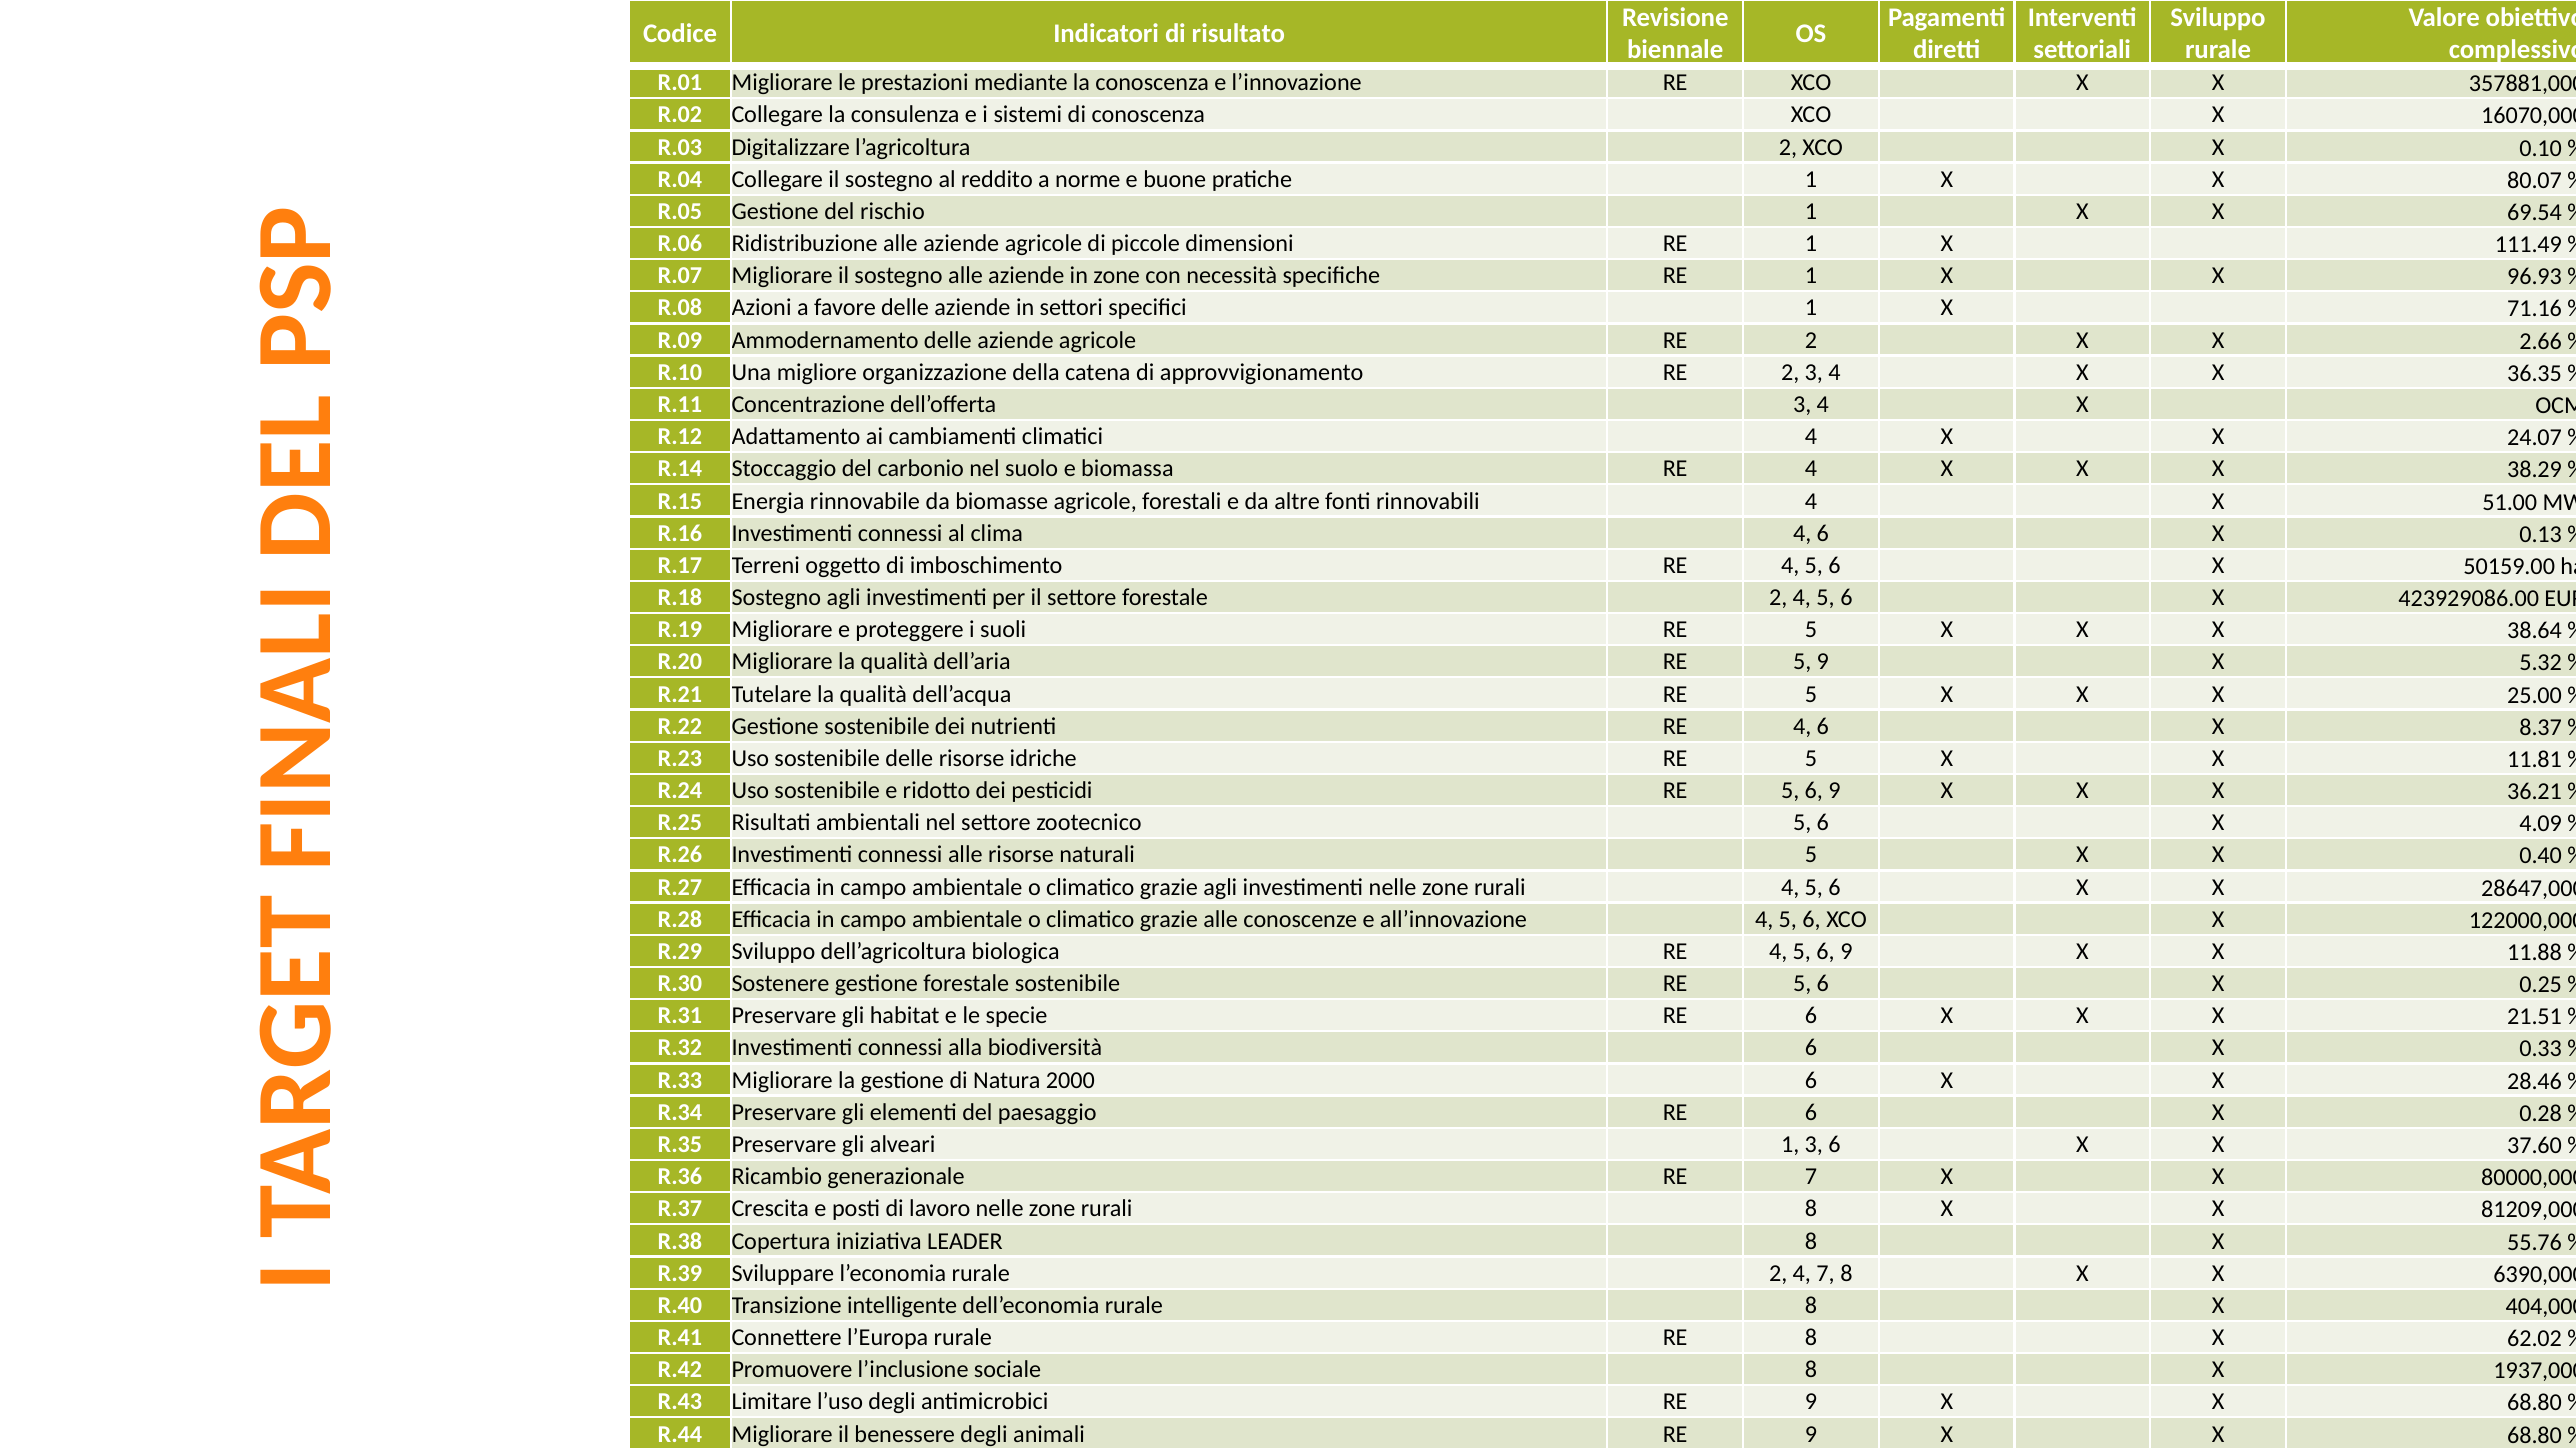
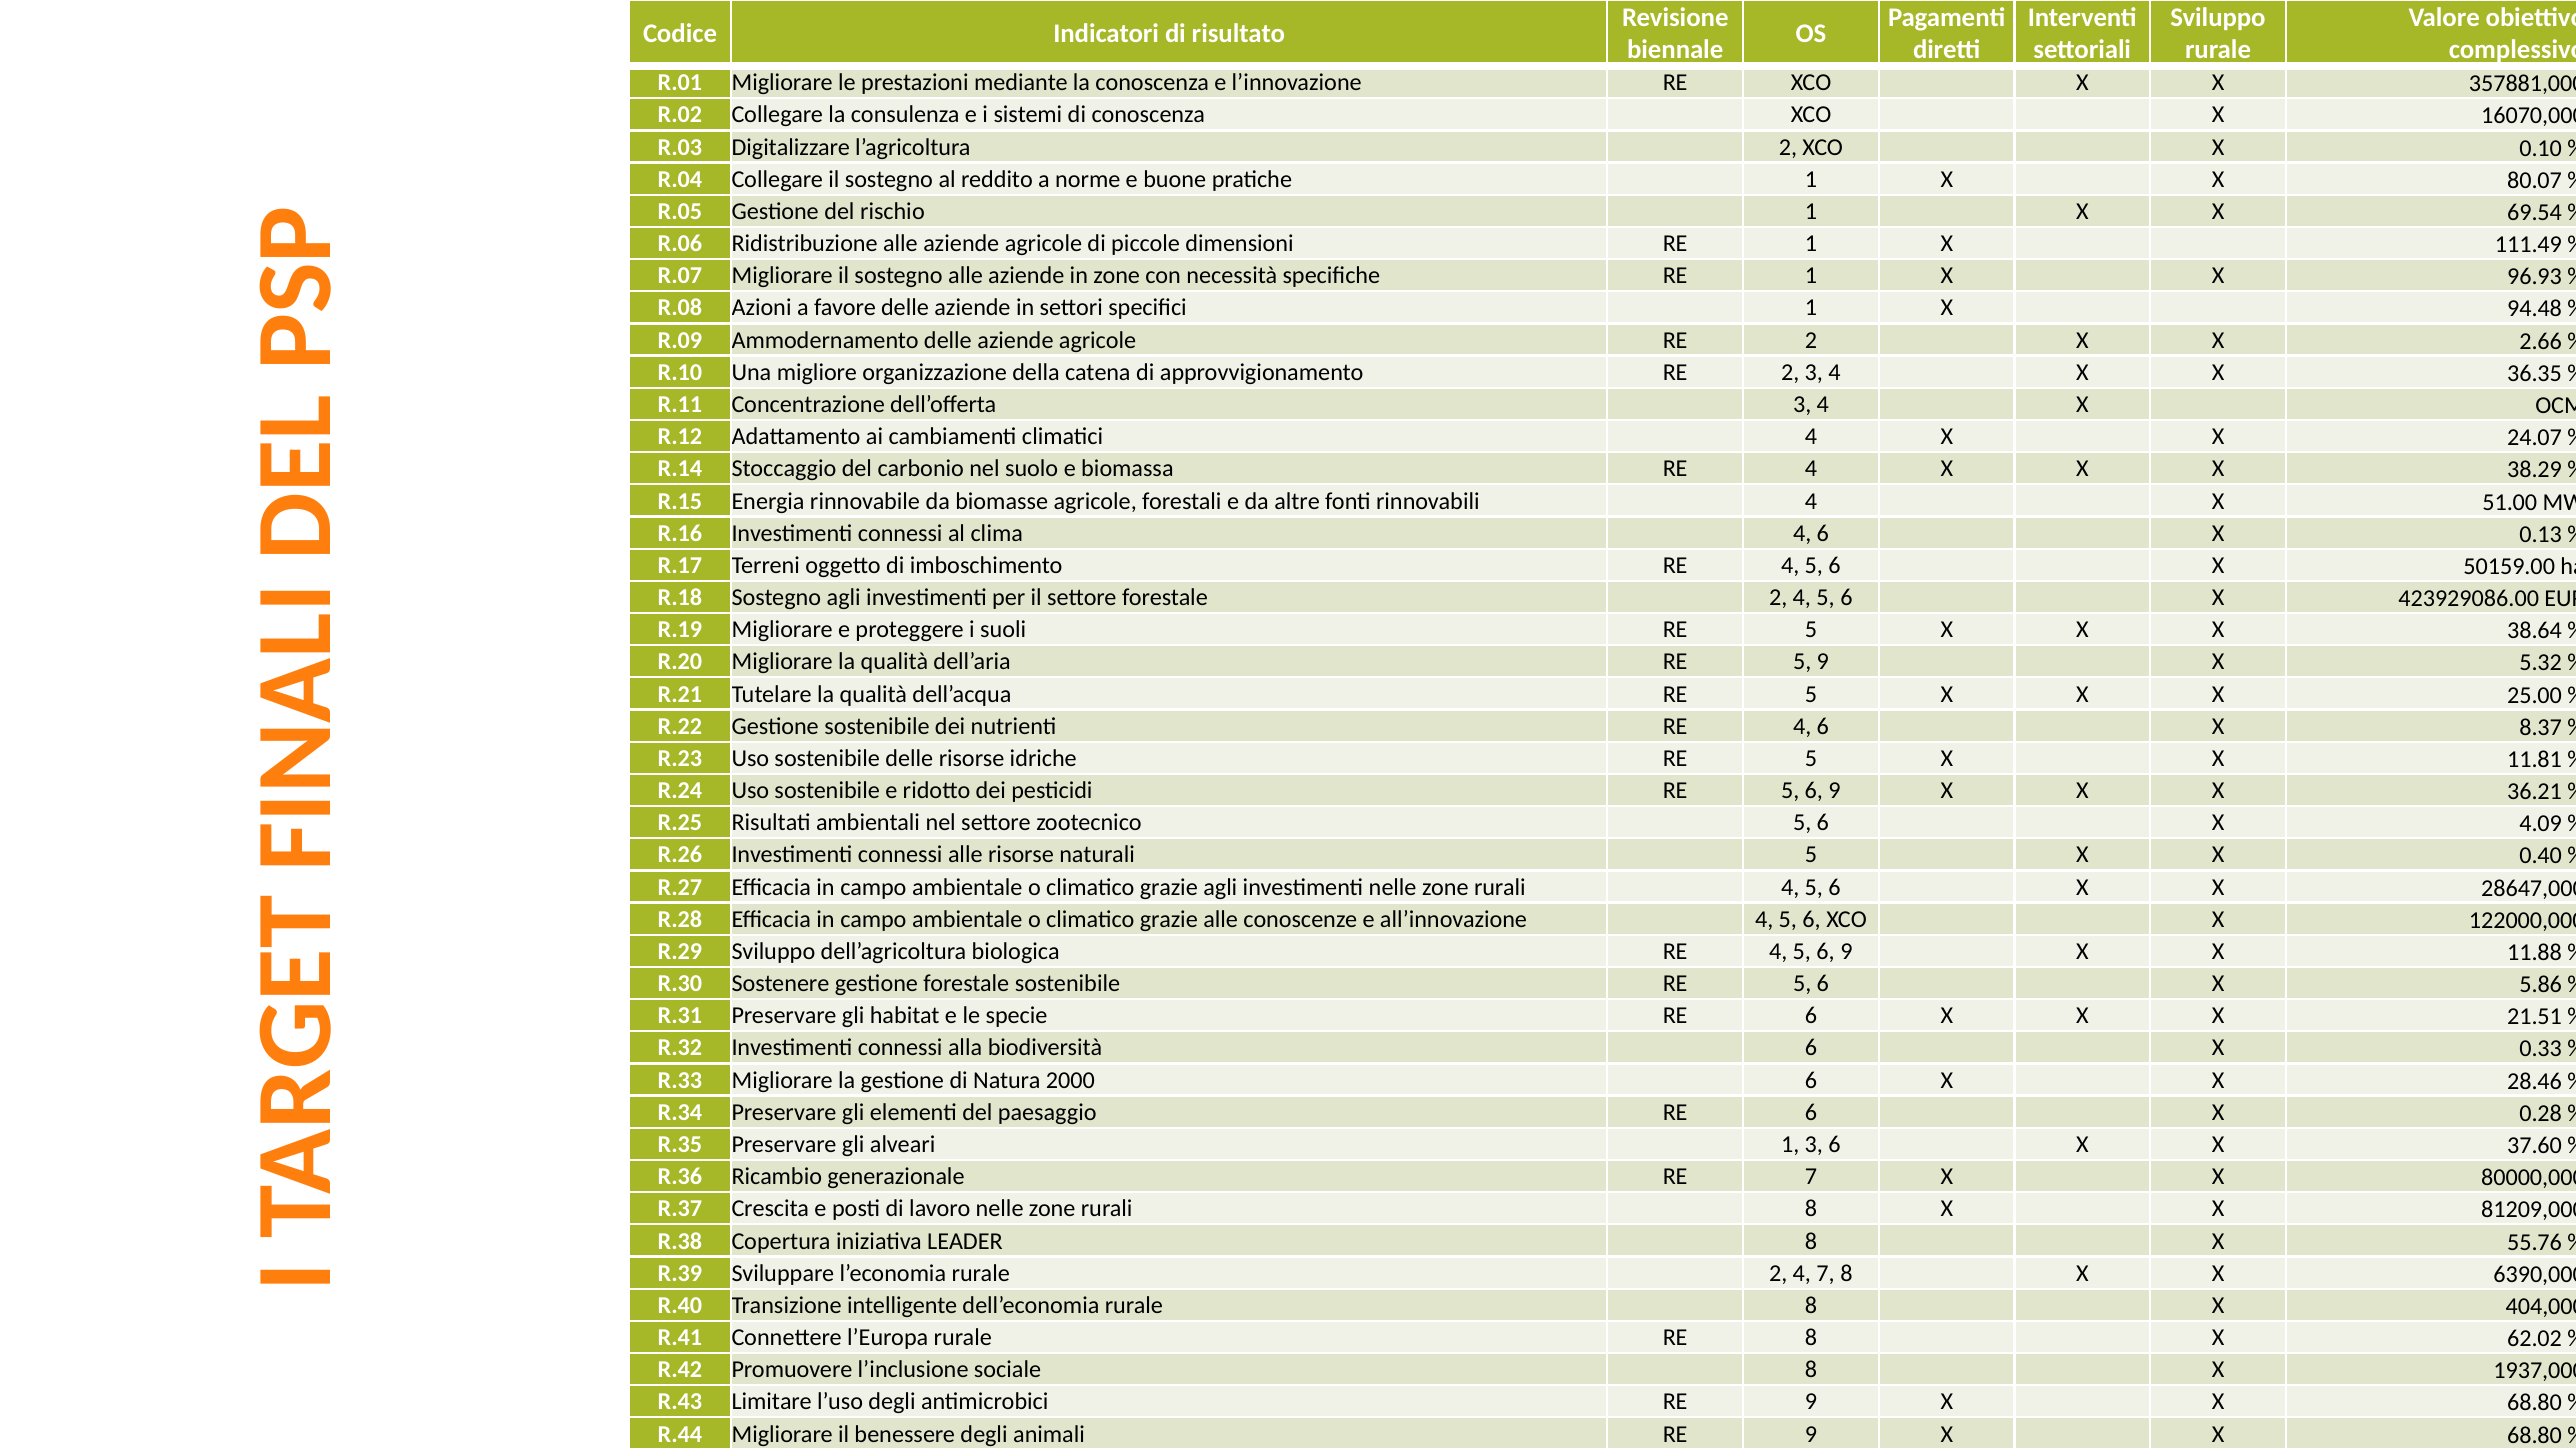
71.16: 71.16 -> 94.48 (2535, 309)
0.25: 0.25 -> 5.86 (2541, 985)
